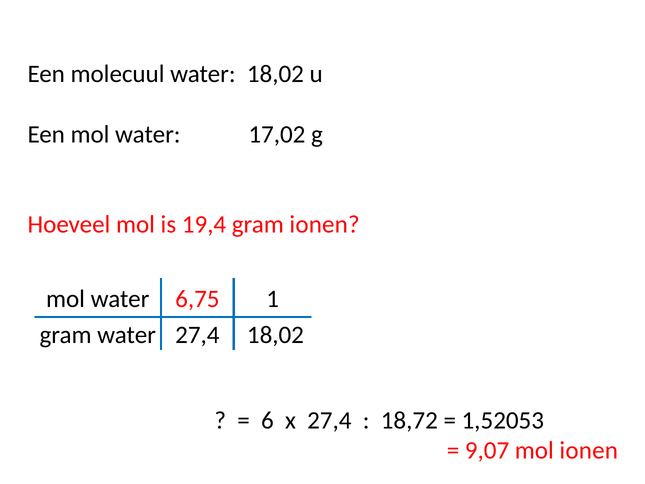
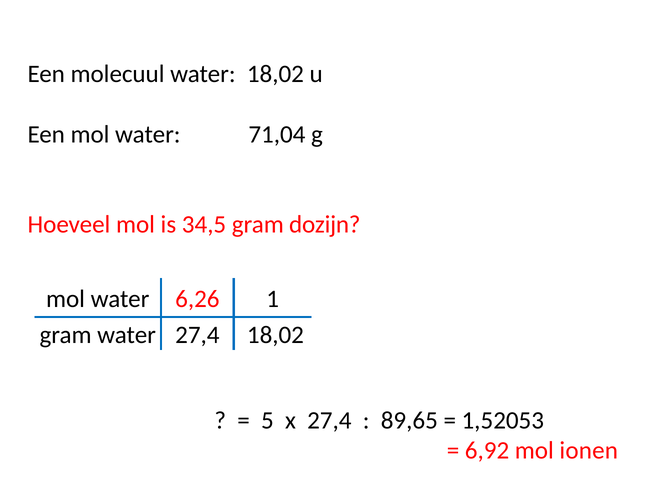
17,02: 17,02 -> 71,04 (277, 134)
19,4: 19,4 -> 34,5 (204, 225)
gram ionen: ionen -> dozijn (325, 225)
6,75: 6,75 -> 6,26 (197, 299)
6: 6 -> 5 (267, 420)
18,72: 18,72 -> 89,65 (409, 420)
9,07: 9,07 -> 6,92 (487, 450)
